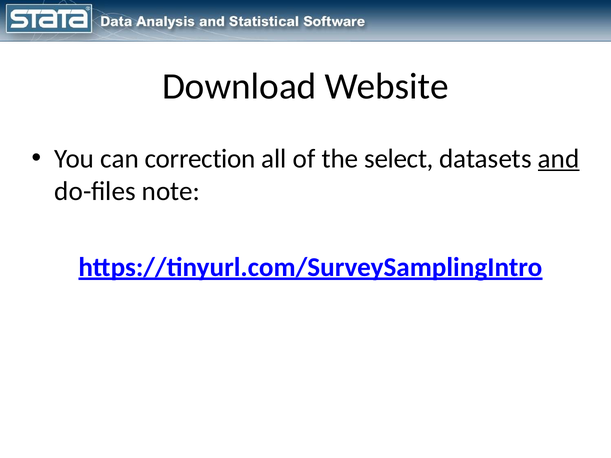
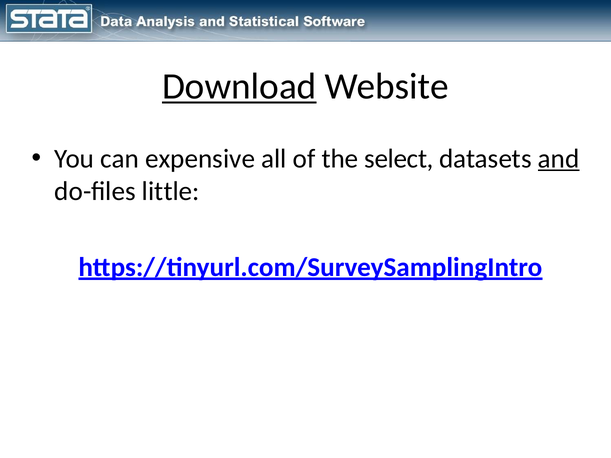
Download underline: none -> present (239, 87)
correction: correction -> expensive (200, 159)
note: note -> little (171, 191)
